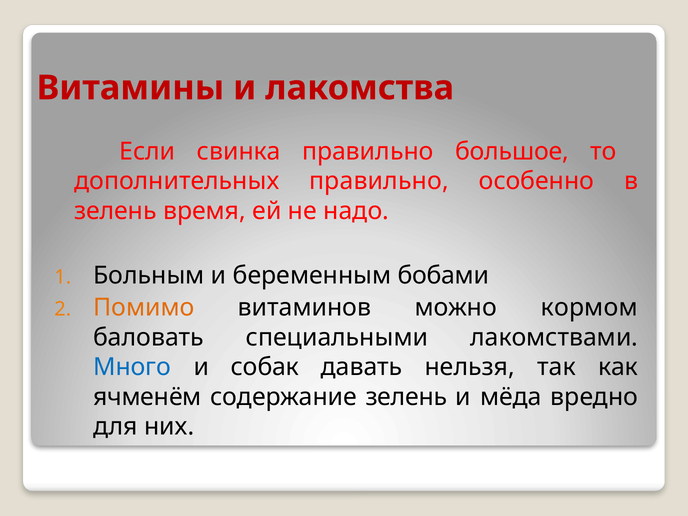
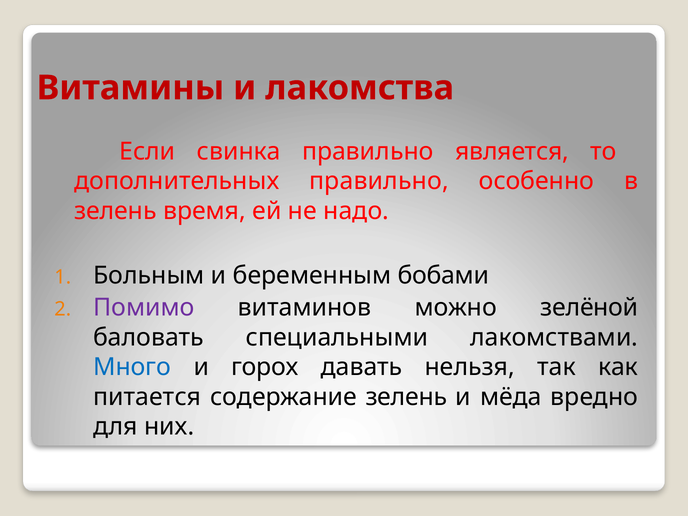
большое: большое -> является (512, 151)
Помимо colour: orange -> purple (144, 308)
кормом: кормом -> зелёной (589, 308)
собак: собак -> горох (265, 367)
ячменём: ячменём -> питается (147, 397)
